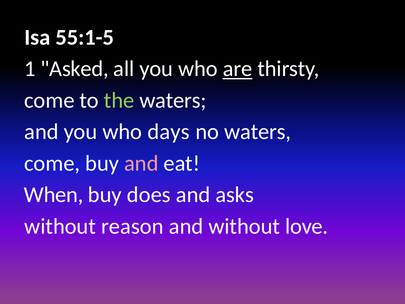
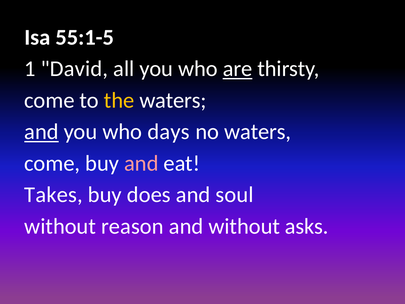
Asked: Asked -> David (74, 69)
the colour: light green -> yellow (119, 100)
and underline: none -> present (41, 132)
When: When -> Takes (53, 195)
asks: asks -> soul (235, 195)
love: love -> asks (307, 226)
